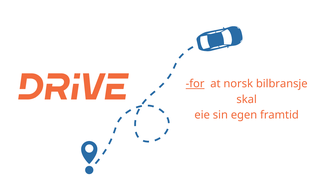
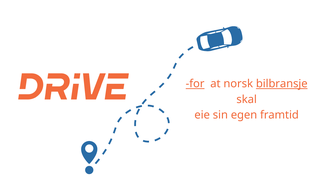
bilbransje underline: none -> present (282, 84)
